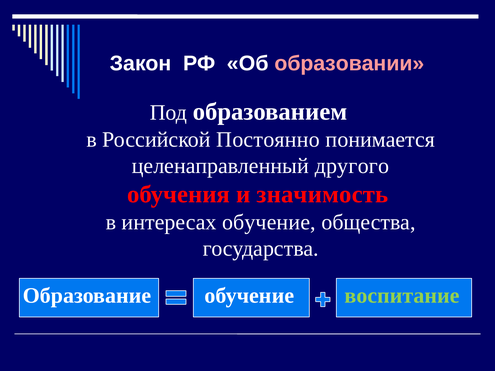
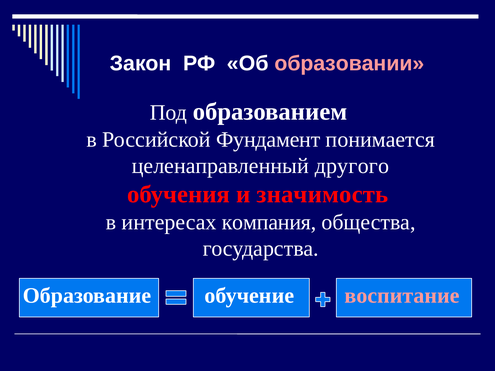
Постоянно: Постоянно -> Фундамент (268, 140)
интересах обучение: обучение -> компания (269, 222)
воспитание colour: light green -> pink (402, 296)
